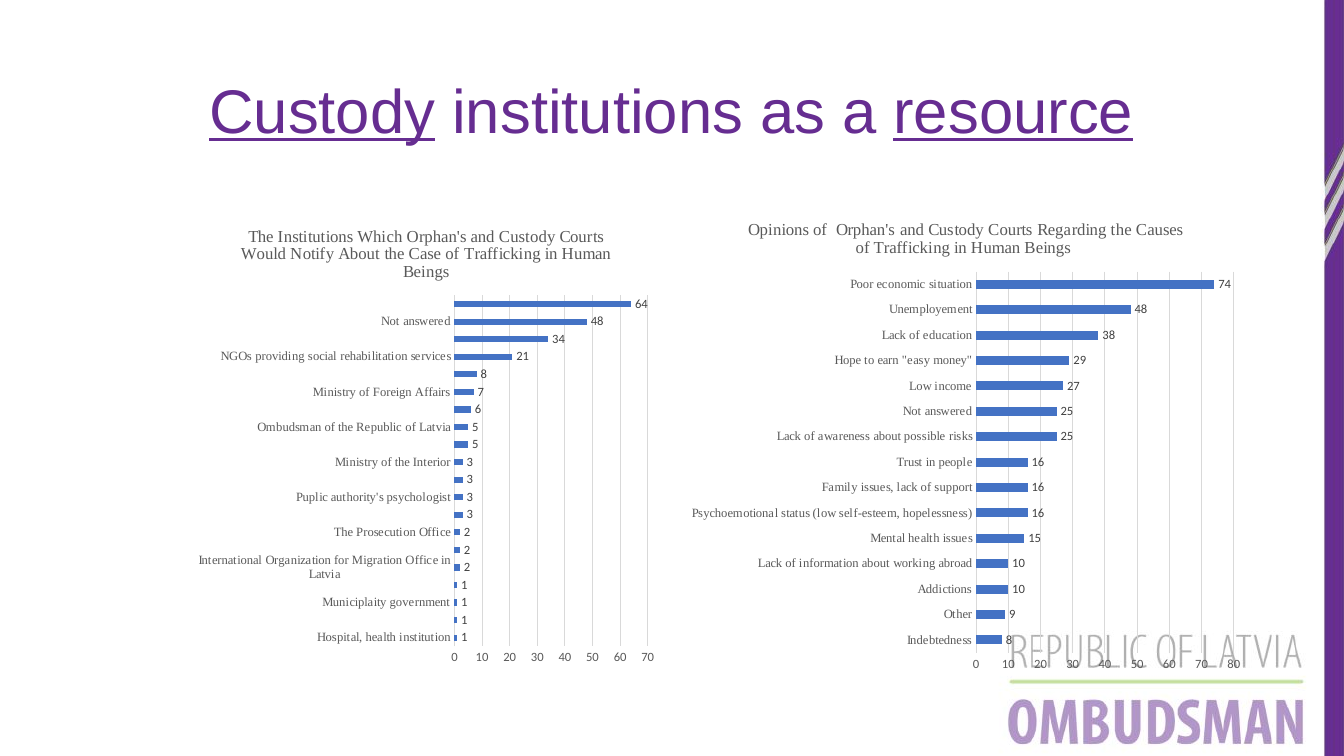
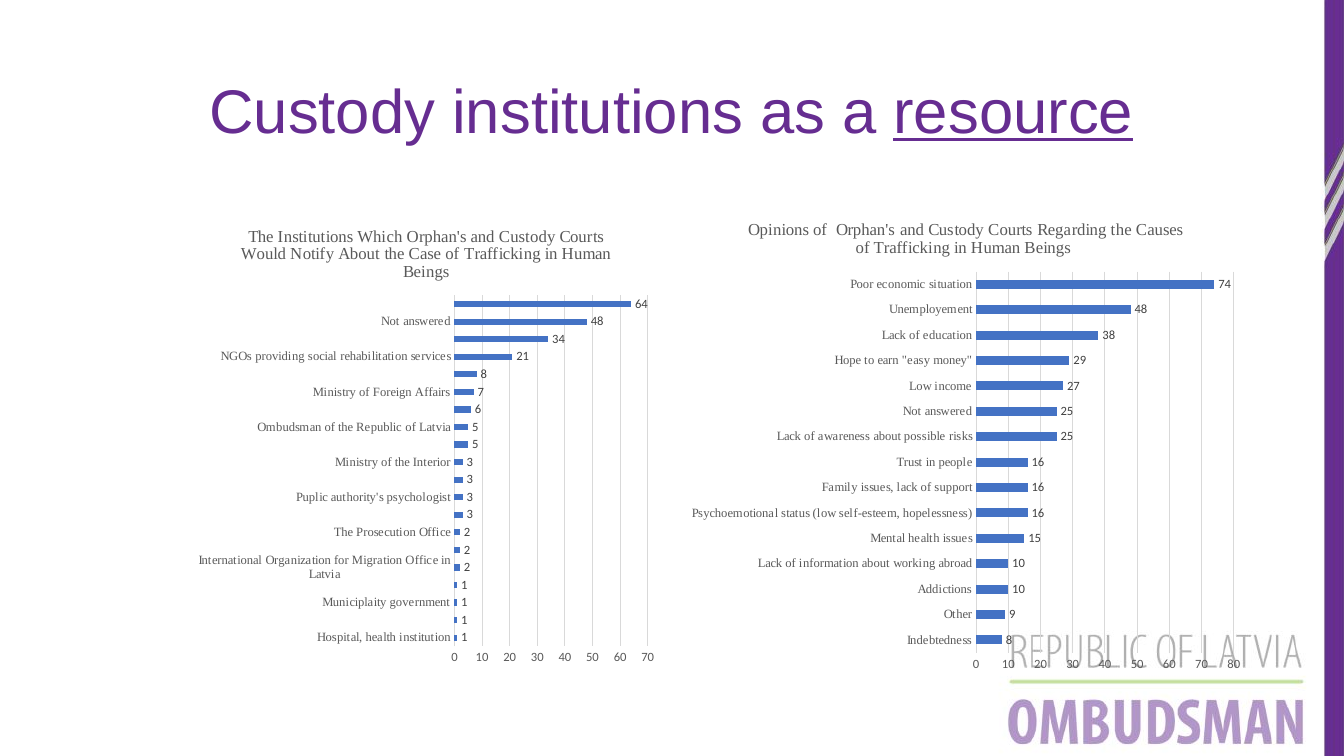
Custody underline: present -> none (322, 113)
